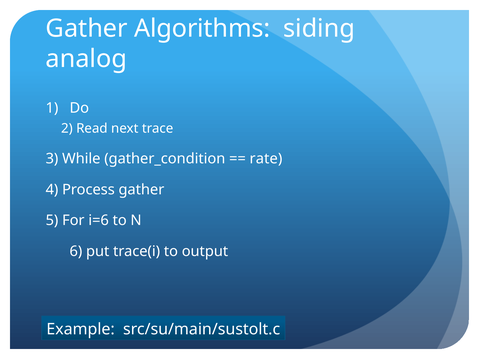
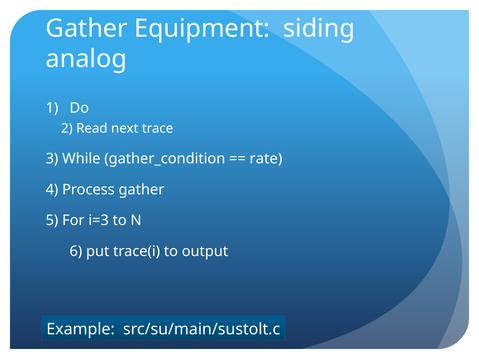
Algorithms: Algorithms -> Equipment (202, 29)
i=6: i=6 -> i=3 (99, 221)
